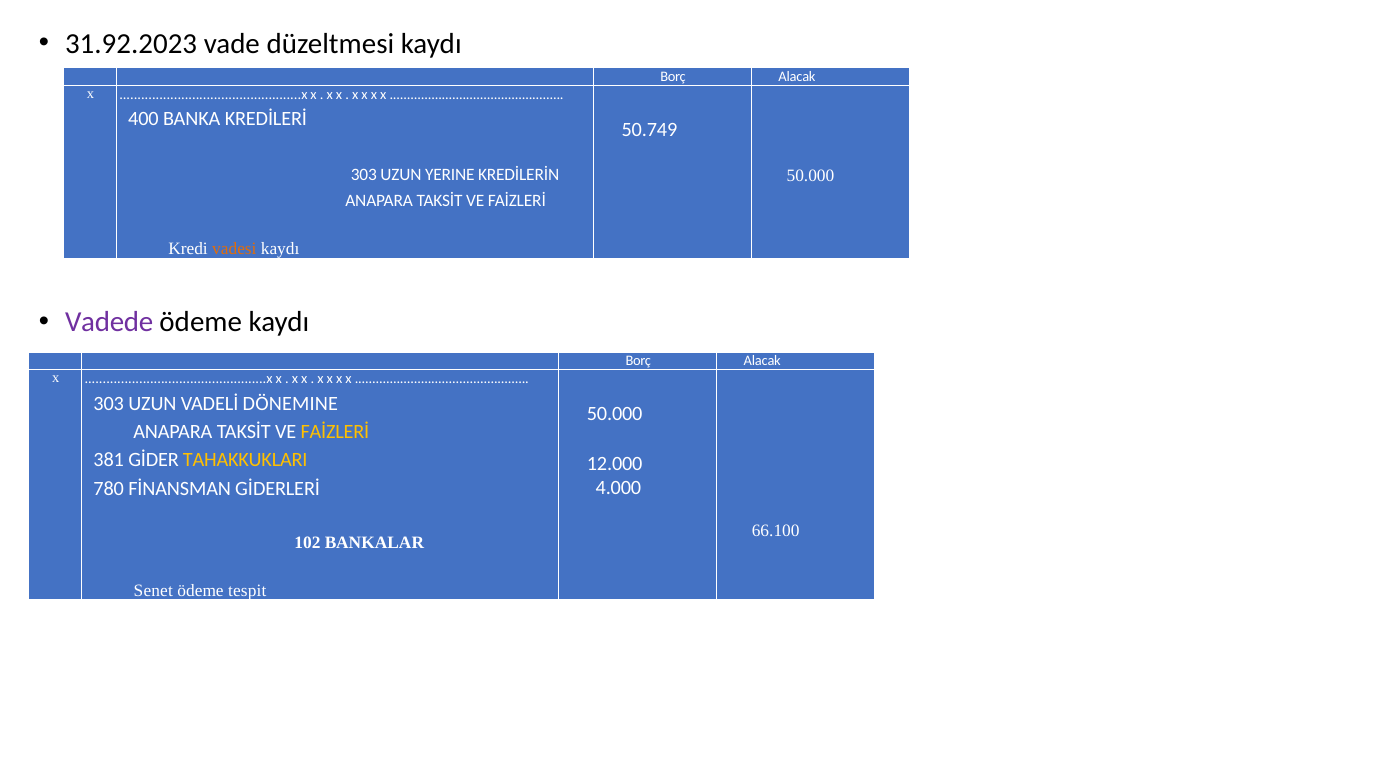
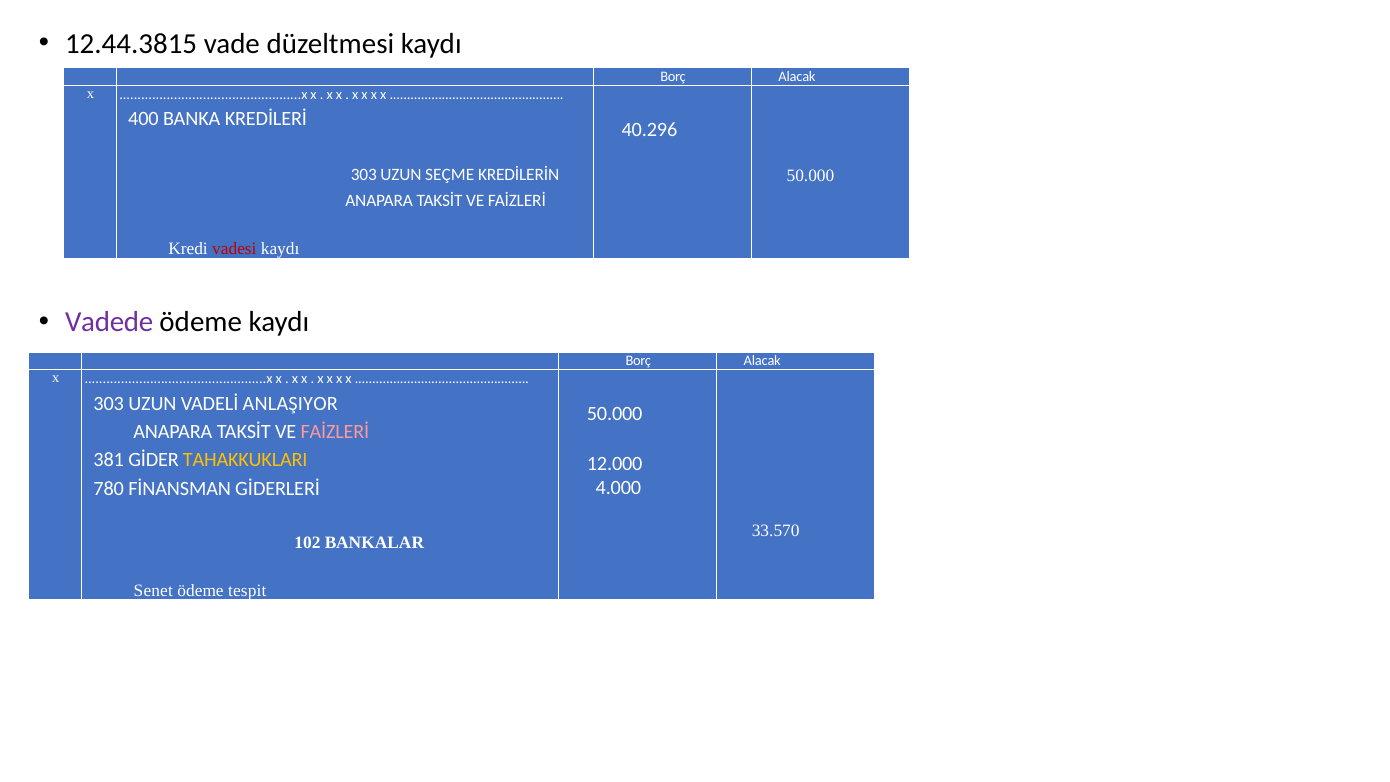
31.92.2023: 31.92.2023 -> 12.44.3815 (131, 44)
50.749: 50.749 -> 40.296 (649, 130)
YERINE: YERINE -> SEÇME (450, 175)
vadesi colour: orange -> red (234, 249)
DÖNEMINE: DÖNEMINE -> ANLAŞIYOR (290, 403)
FAİZLERİ colour: yellow -> pink (335, 432)
66.100: 66.100 -> 33.570 (776, 531)
